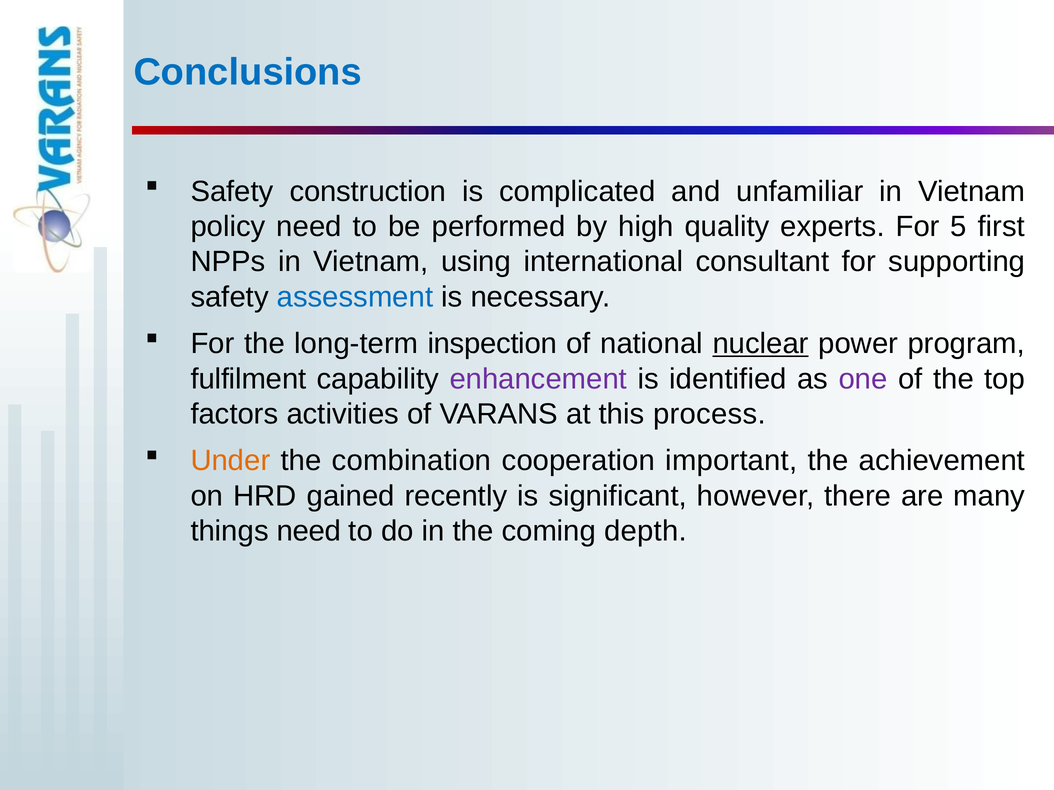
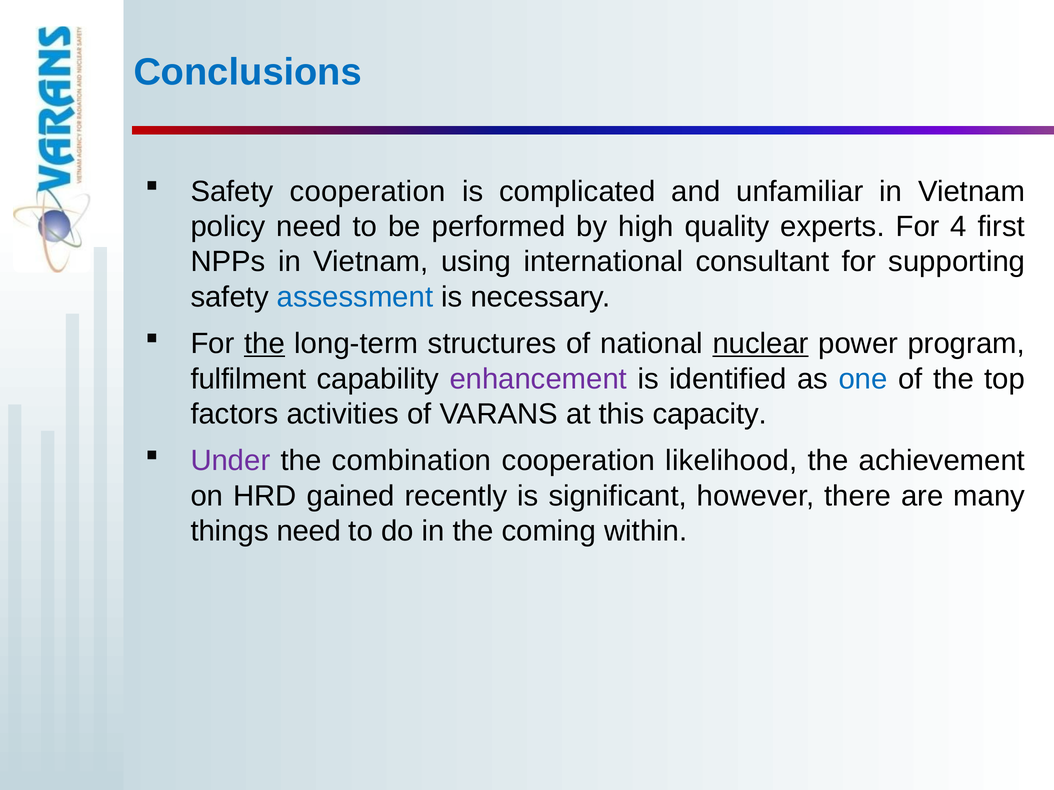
Safety construction: construction -> cooperation (368, 192)
5: 5 -> 4 (959, 227)
the underline: none -> present (264, 344)
inspection: inspection -> structures (492, 344)
one colour: purple -> blue (863, 379)
process: process -> capacity (710, 414)
Under colour: orange -> purple (230, 461)
important: important -> likelihood (731, 461)
depth: depth -> within (646, 531)
